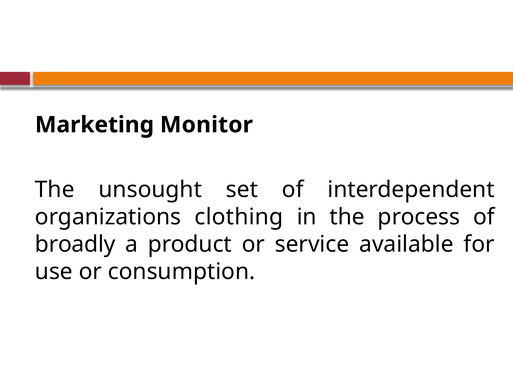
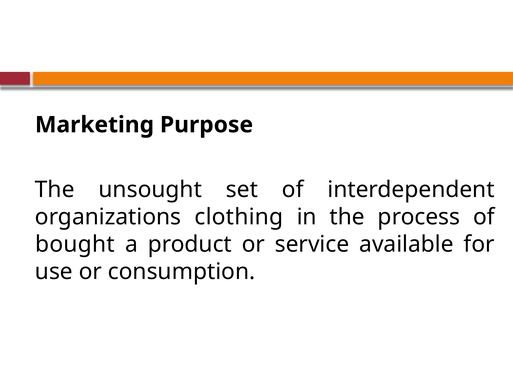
Monitor: Monitor -> Purpose (207, 125)
broadly: broadly -> bought (75, 244)
